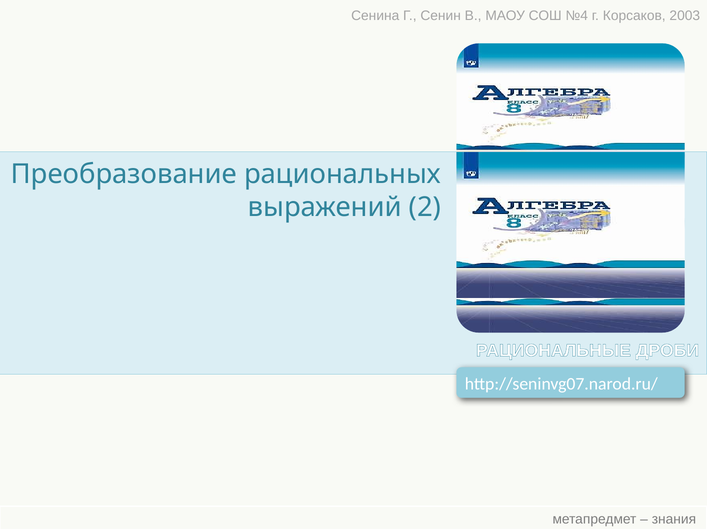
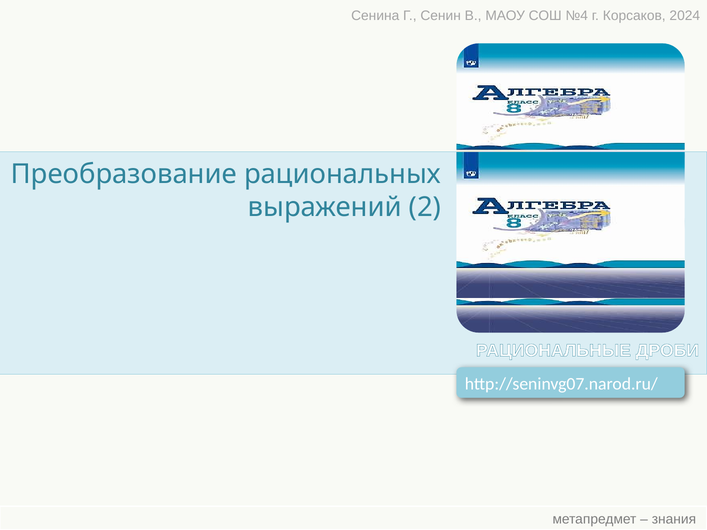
2003: 2003 -> 2024 (685, 15)
